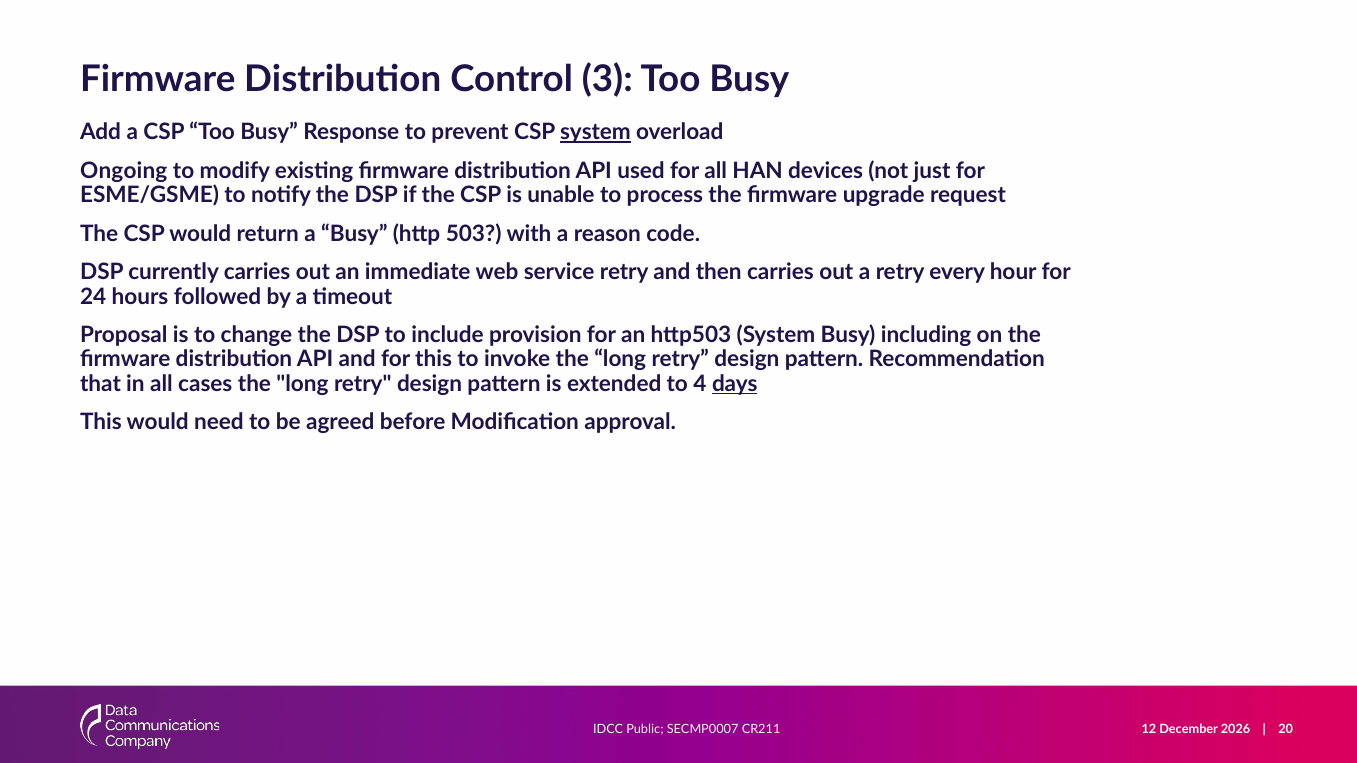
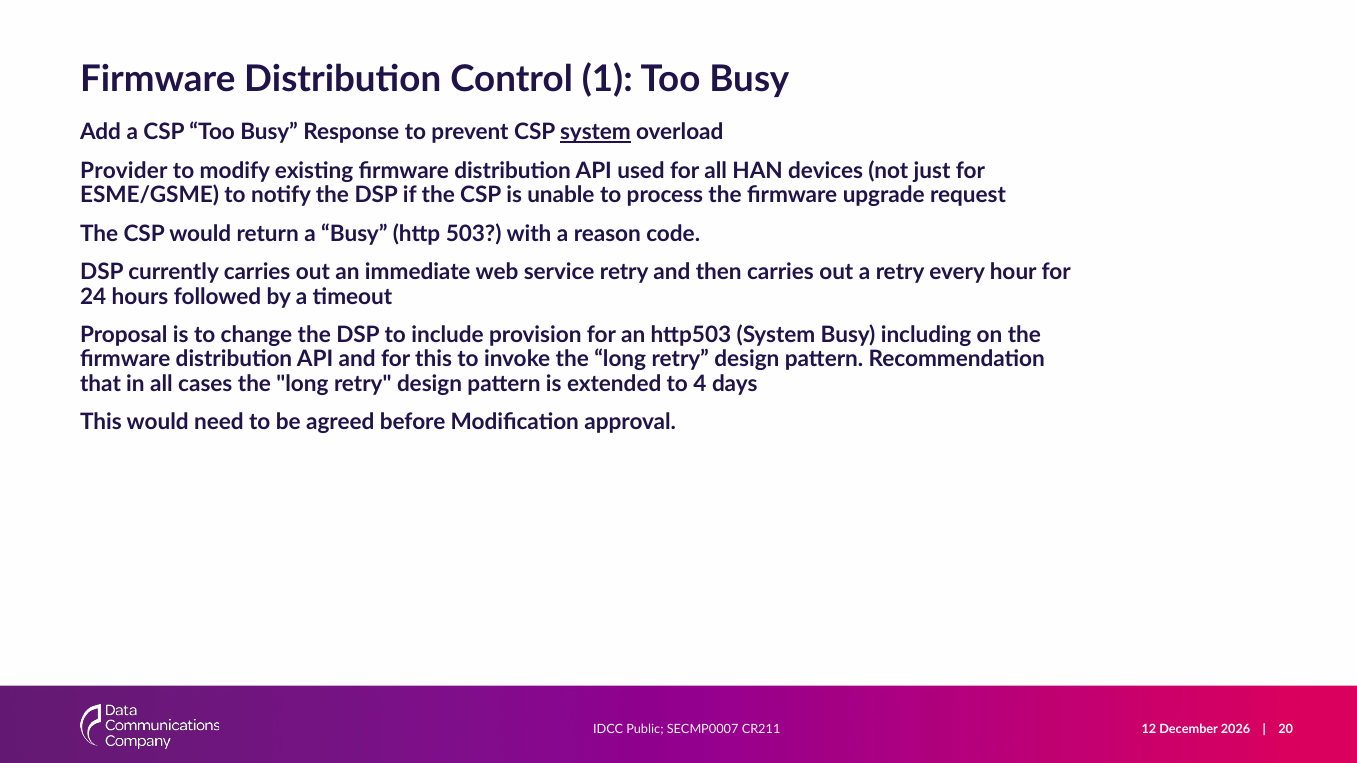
3: 3 -> 1 (607, 80)
Ongoing: Ongoing -> Provider (124, 171)
days underline: present -> none (735, 384)
